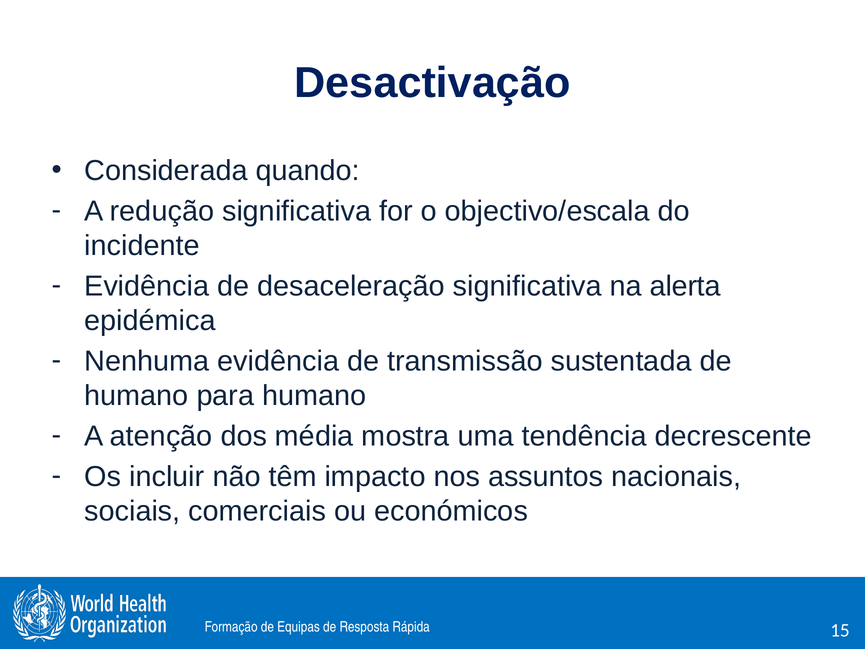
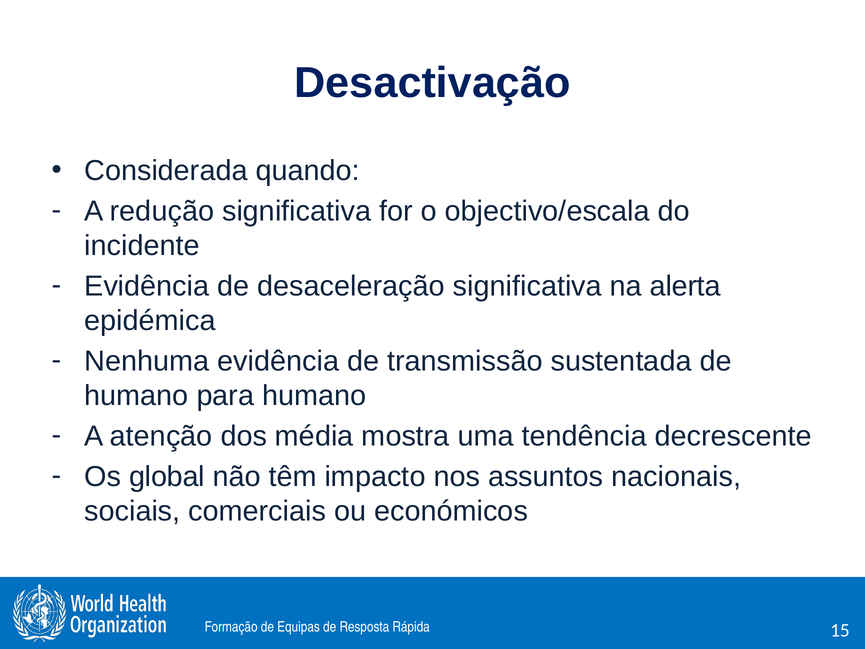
incluir: incluir -> global (167, 476)
